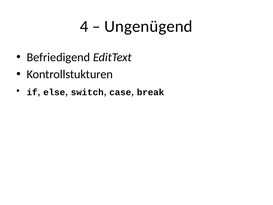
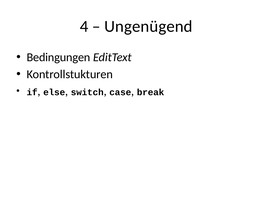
Befriedigend: Befriedigend -> Bedingungen (58, 57)
